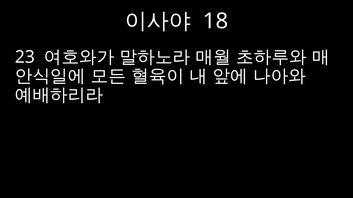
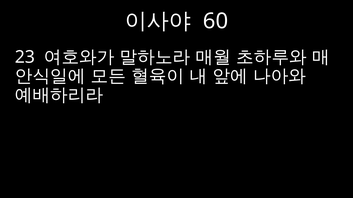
18: 18 -> 60 (216, 21)
